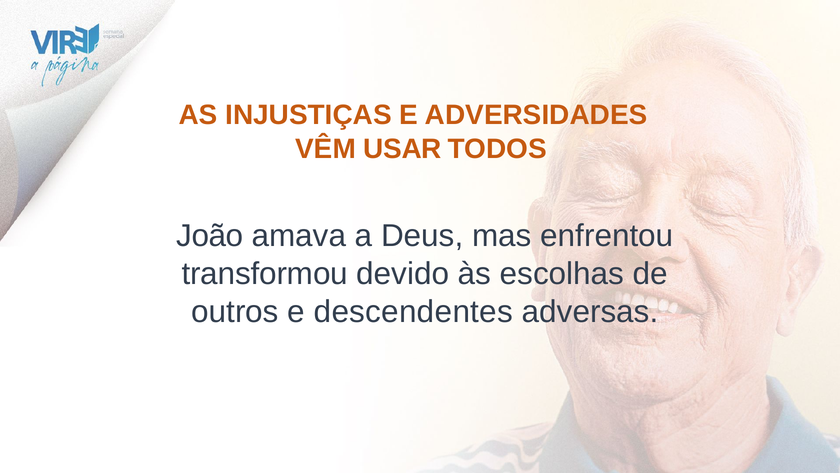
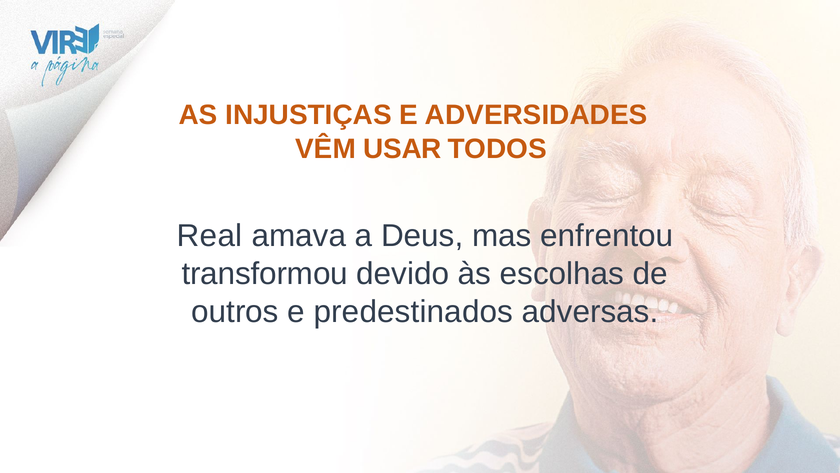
João: João -> Real (209, 236)
descendentes: descendentes -> predestinados (413, 311)
